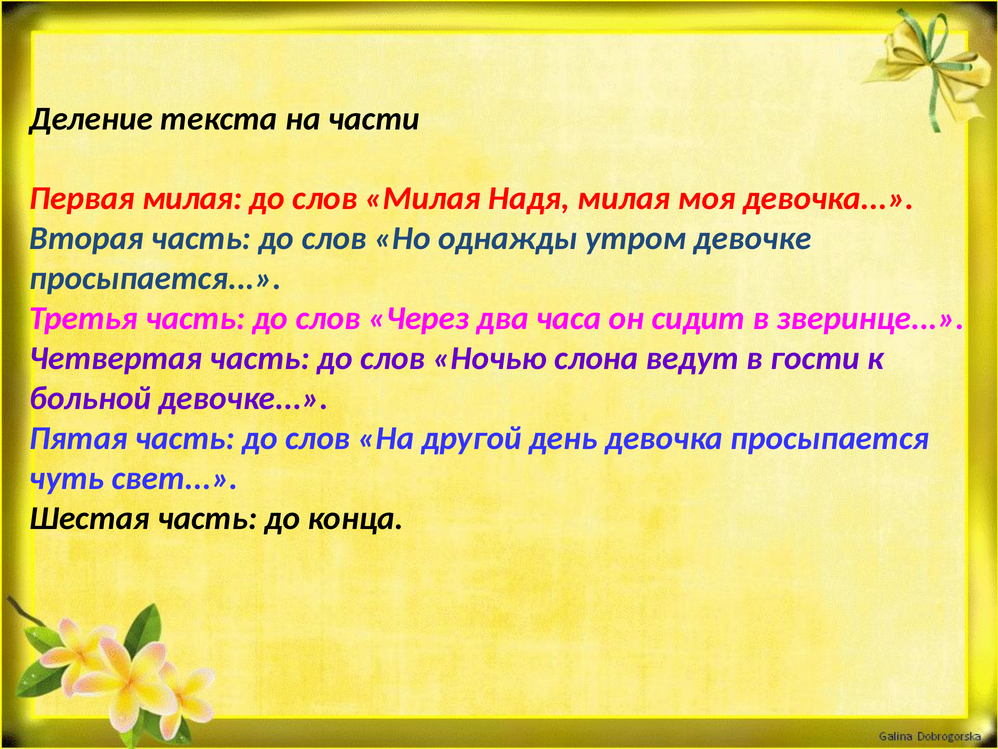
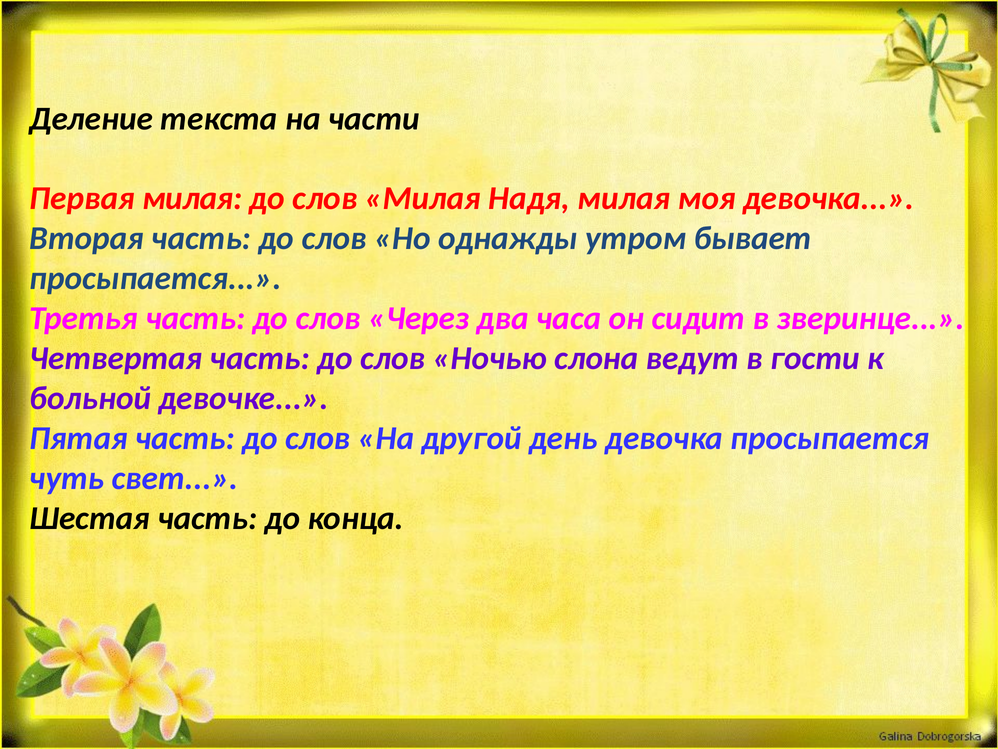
утром девочке: девочке -> бывает (753, 238)
